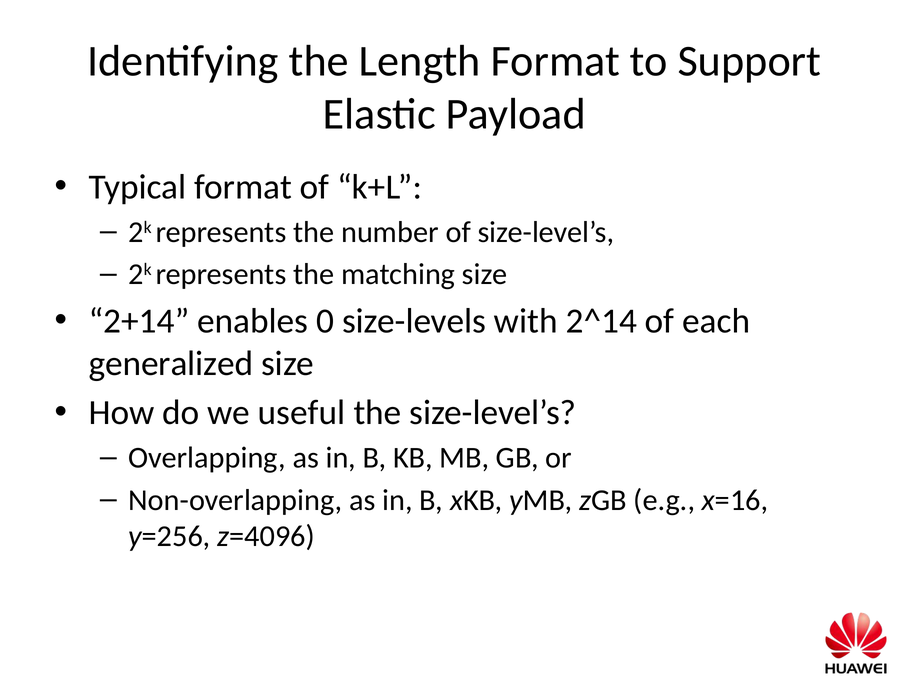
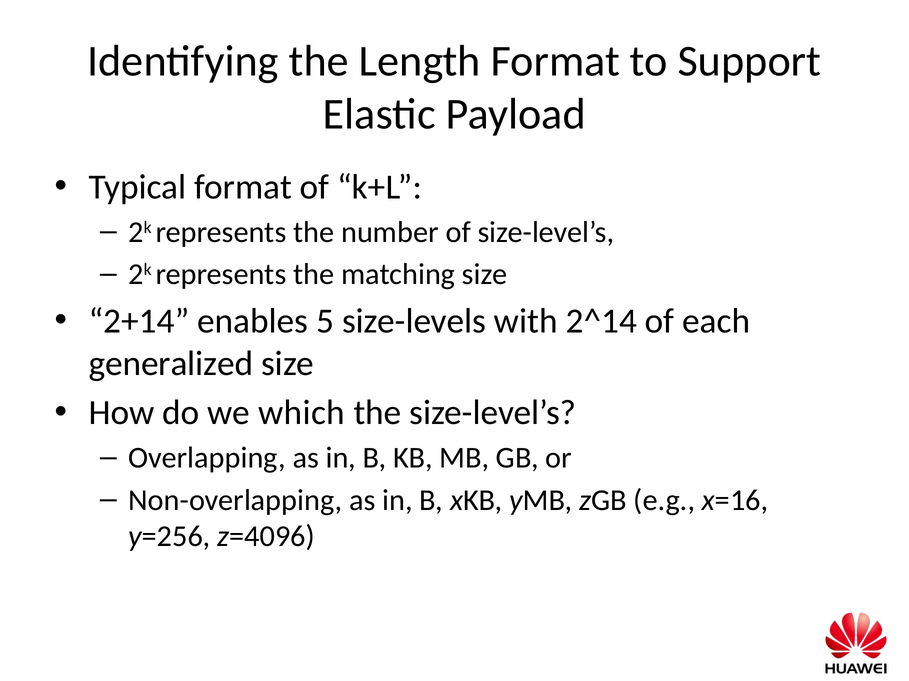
0: 0 -> 5 (325, 321)
useful: useful -> which (302, 413)
